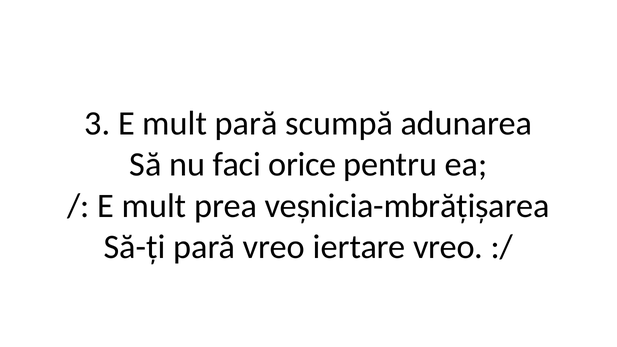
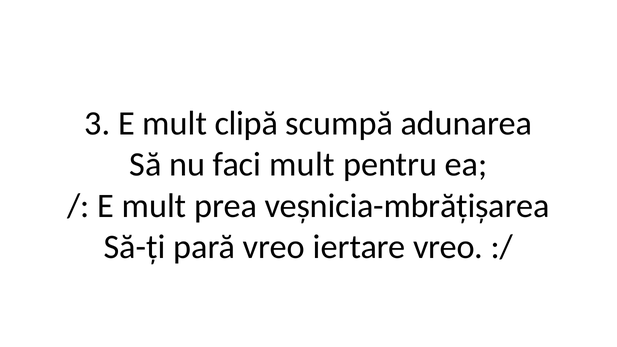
mult pară: pară -> clipă (246, 124)
faci orice: orice -> mult (302, 165)
